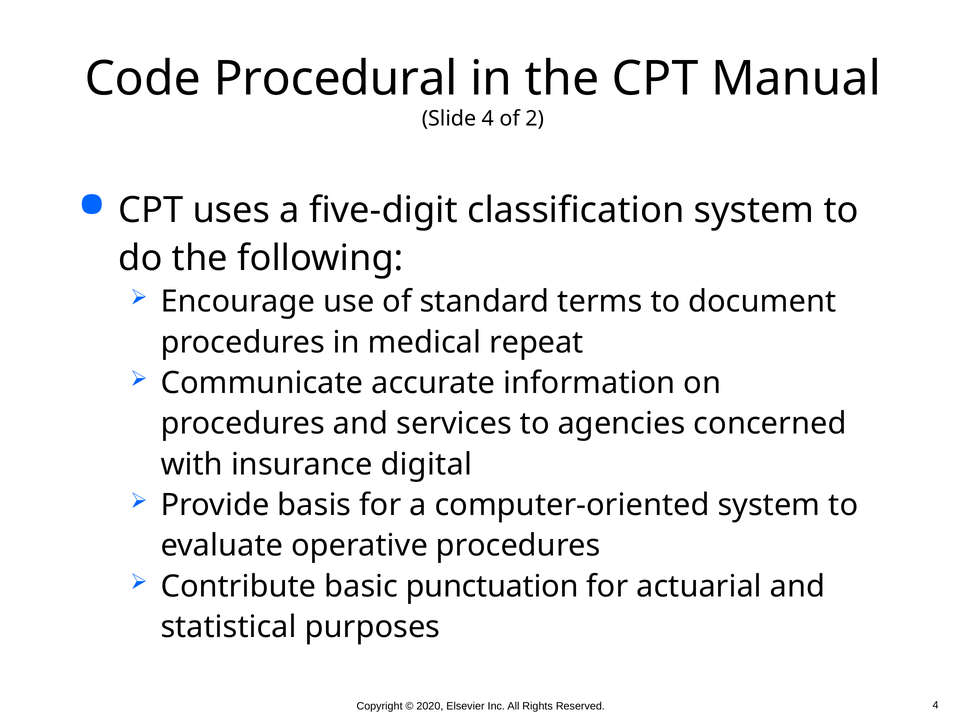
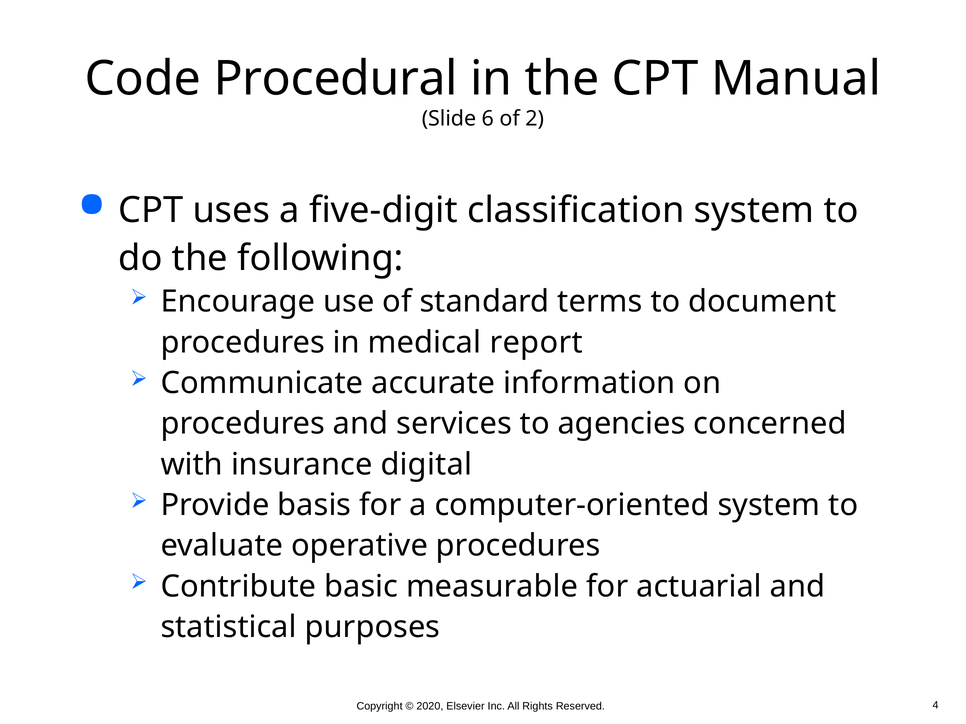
Slide 4: 4 -> 6 (488, 119)
repeat: repeat -> report (536, 343)
punctuation: punctuation -> measurable (492, 587)
